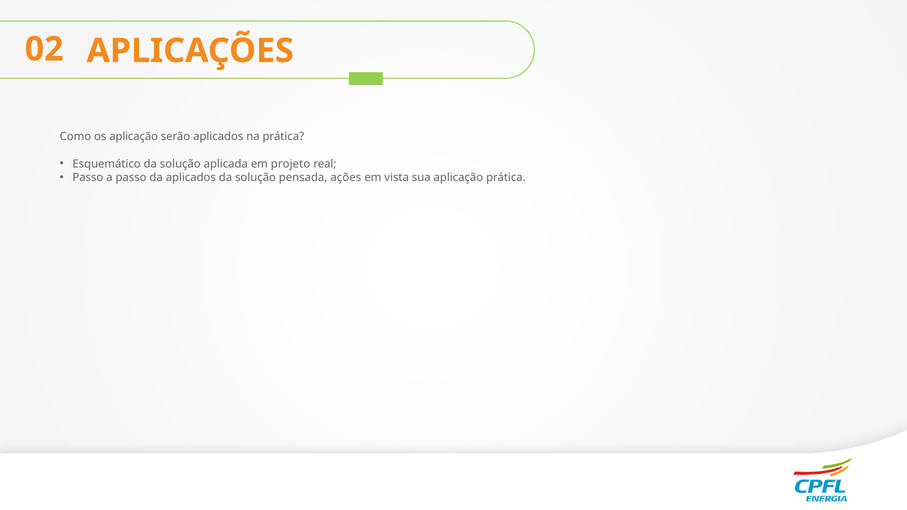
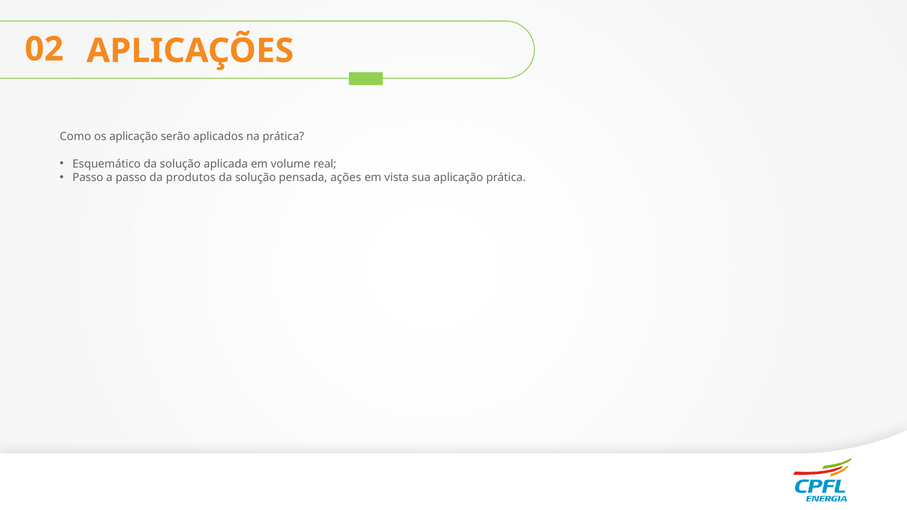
projeto: projeto -> volume (291, 164)
da aplicados: aplicados -> produtos (191, 178)
